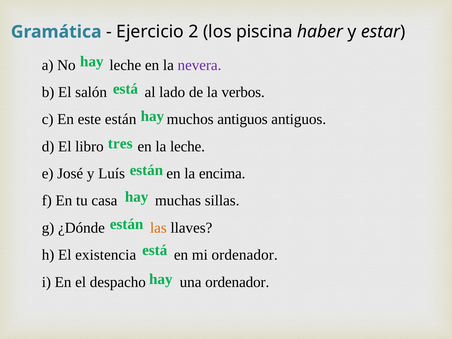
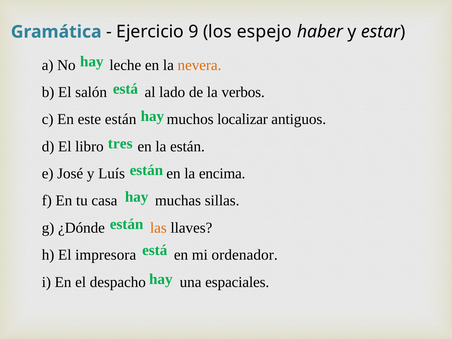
2: 2 -> 9 (193, 32)
piscina: piscina -> espejo (264, 32)
nevera colour: purple -> orange (199, 65)
muchos antiguos: antiguos -> localizar (243, 119)
la leche: leche -> están (187, 146)
existencia: existencia -> impresora (106, 255)
una ordenador: ordenador -> espaciales (237, 282)
